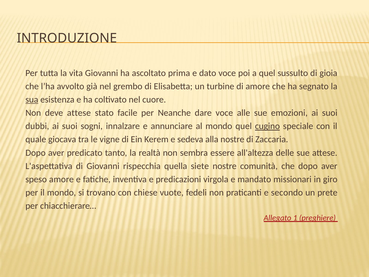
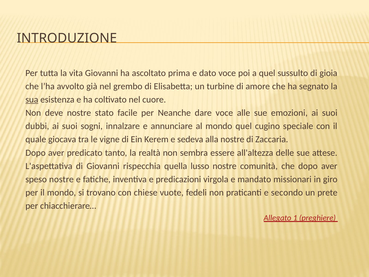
deve attese: attese -> nostre (79, 113)
cugino underline: present -> none (267, 126)
siete: siete -> lusso (200, 166)
speso amore: amore -> nostre (61, 179)
